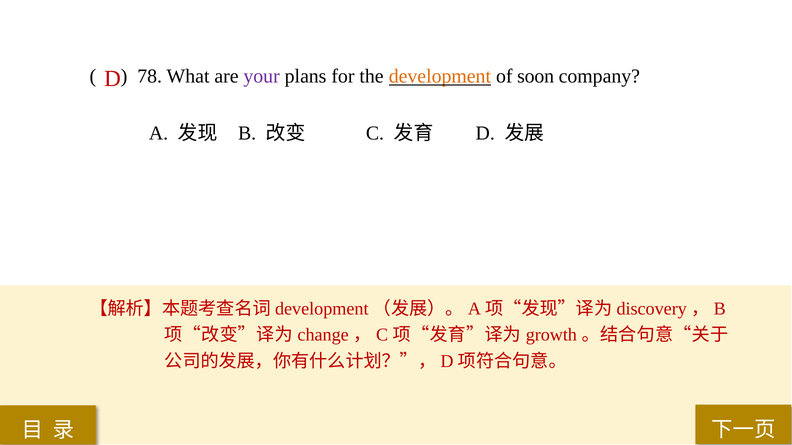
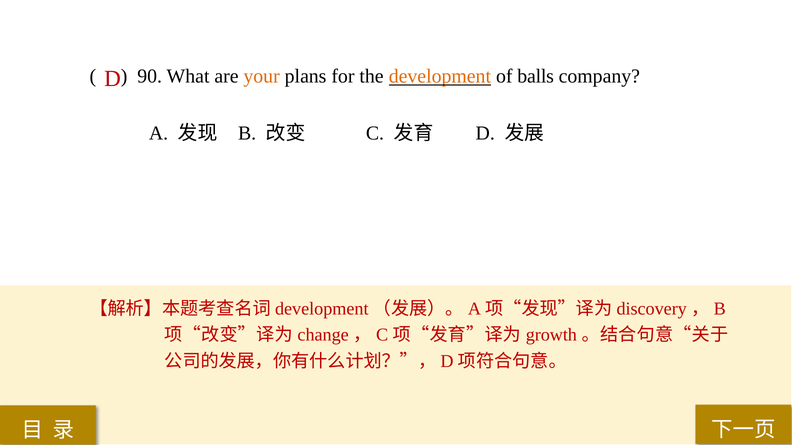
78: 78 -> 90 (150, 76)
your colour: purple -> orange (262, 76)
soon: soon -> balls (536, 76)
